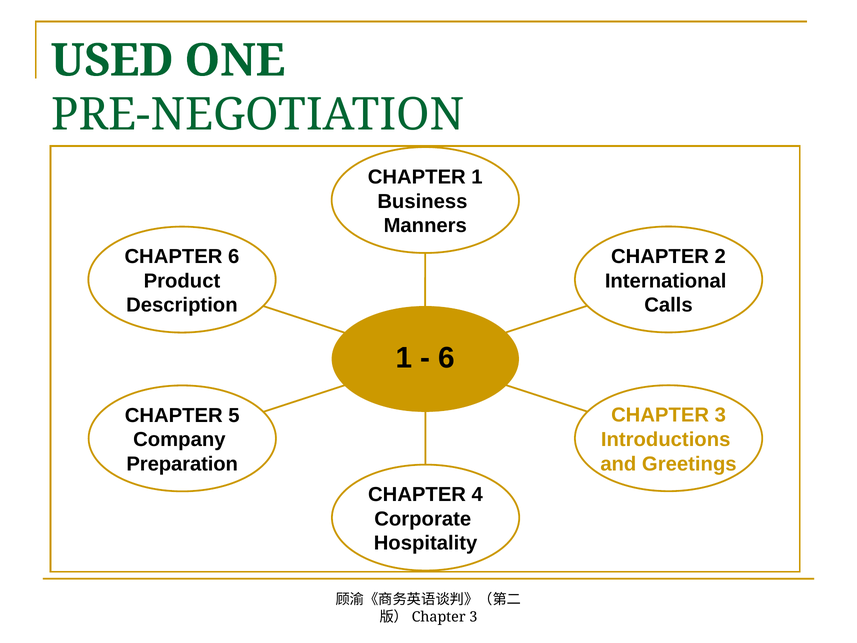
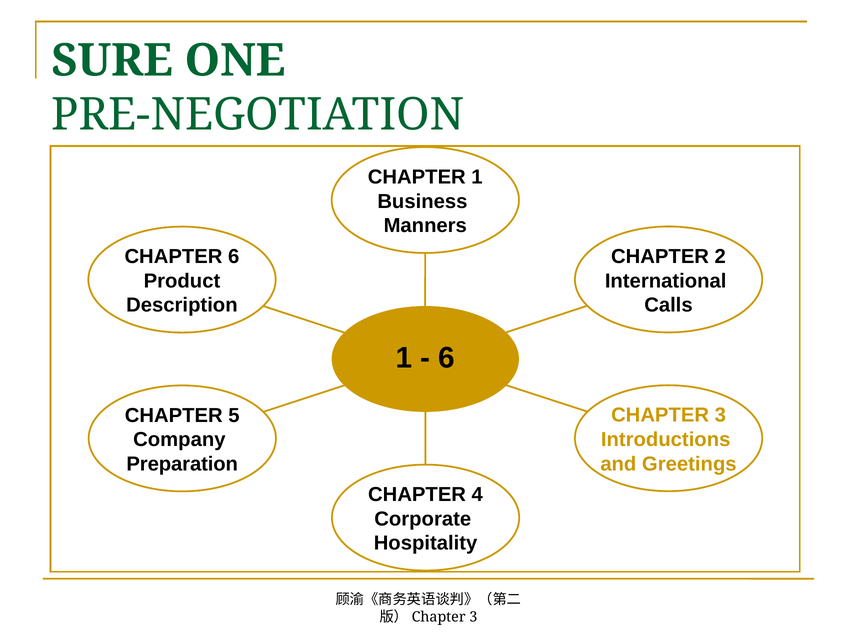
USED: USED -> SURE (112, 61)
